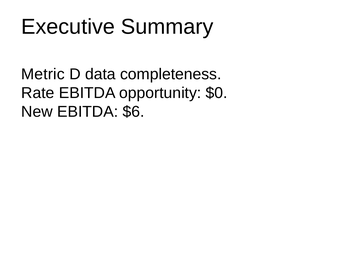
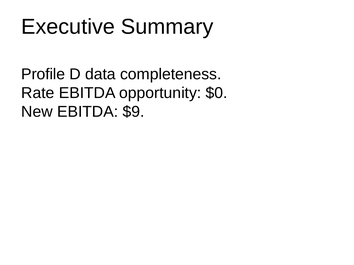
Metric: Metric -> Profile (43, 74)
$6: $6 -> $9 (134, 112)
